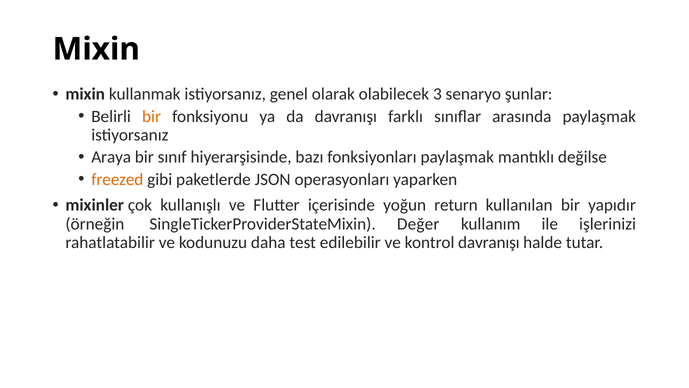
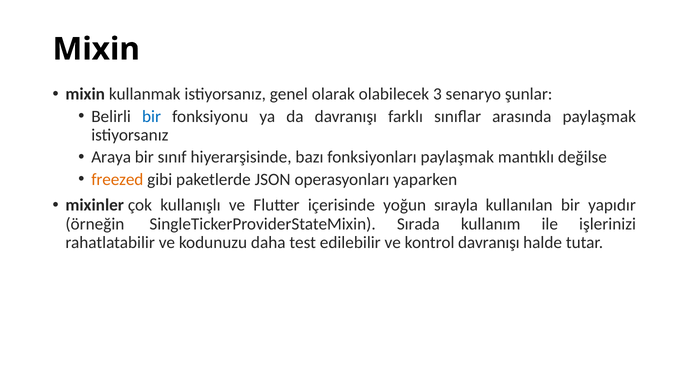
bir colour: orange -> blue (152, 116)
return: return -> sırayla (456, 205)
Değer: Değer -> Sırada (418, 224)
